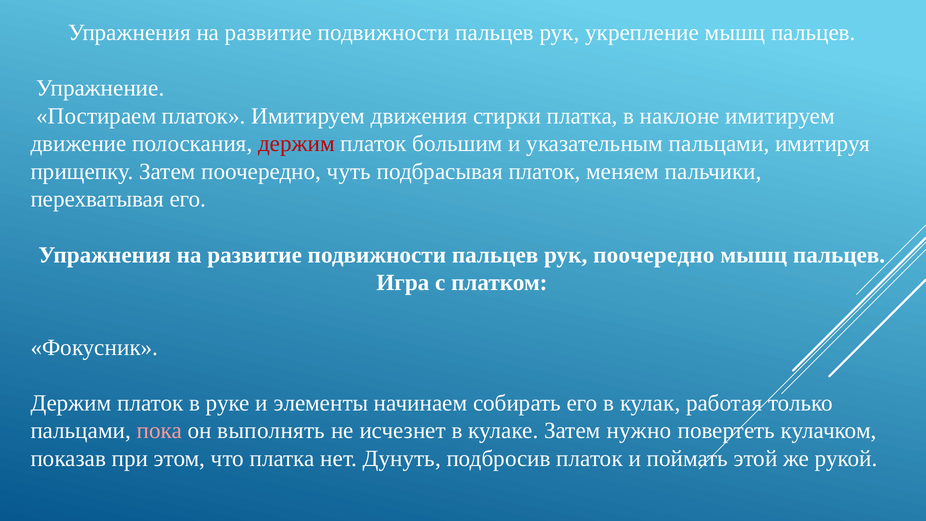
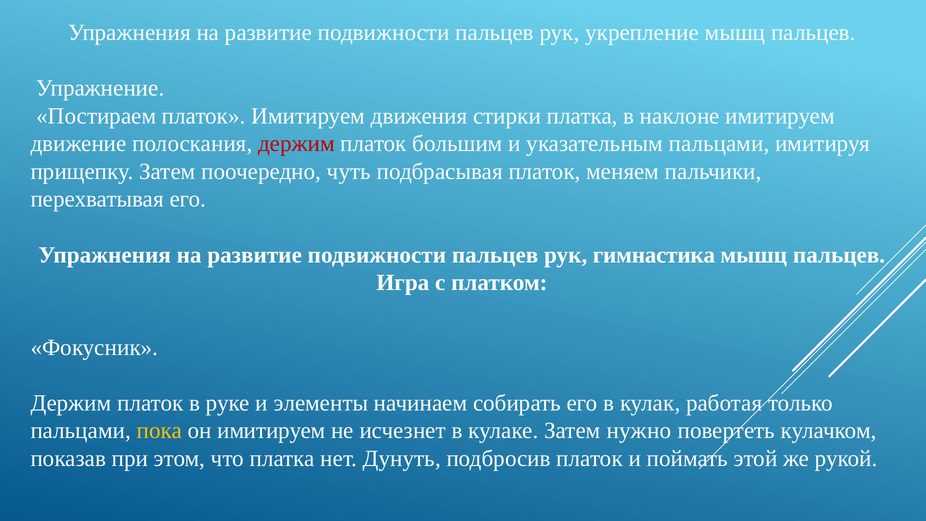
рук поочередно: поочередно -> гимнастика (654, 255)
пока colour: pink -> yellow (159, 431)
он выполнять: выполнять -> имитируем (271, 431)
